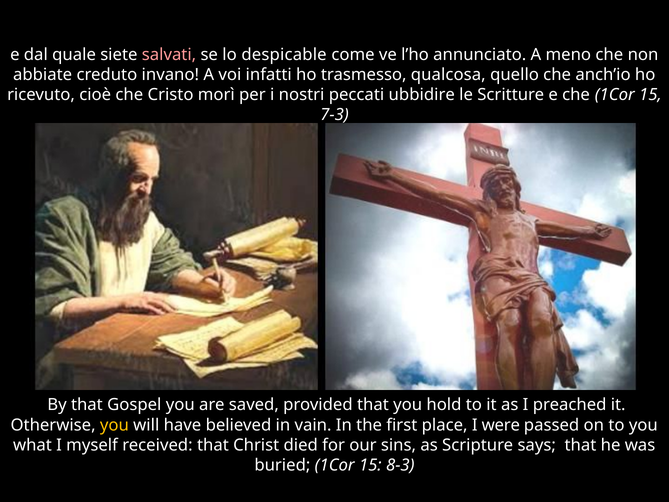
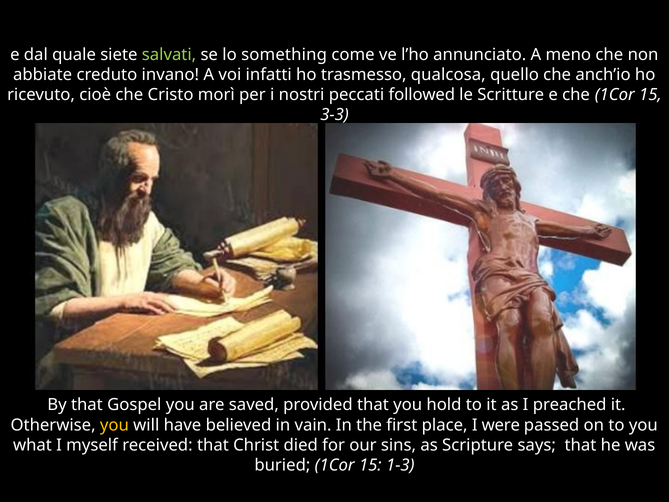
salvati colour: pink -> light green (169, 55)
despicable: despicable -> something (284, 55)
ubbidire: ubbidire -> followed (422, 95)
7-3: 7-3 -> 3-3 (335, 115)
8-3: 8-3 -> 1-3 (400, 465)
